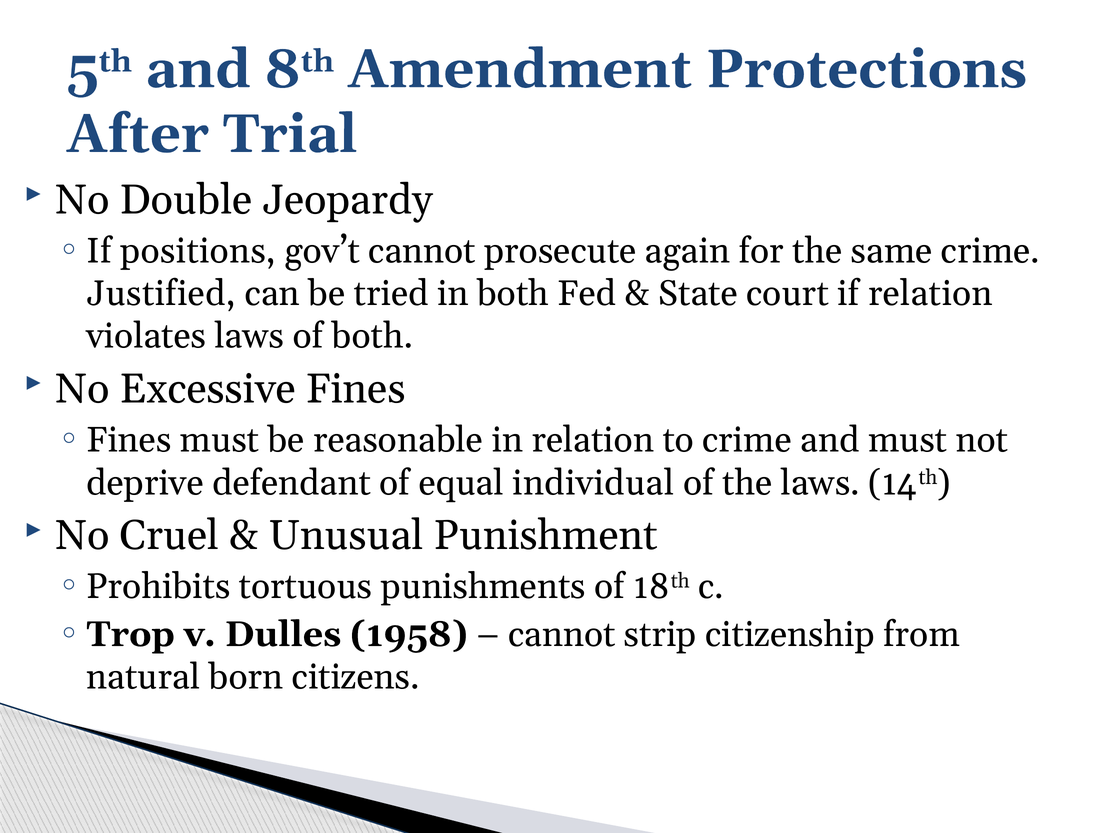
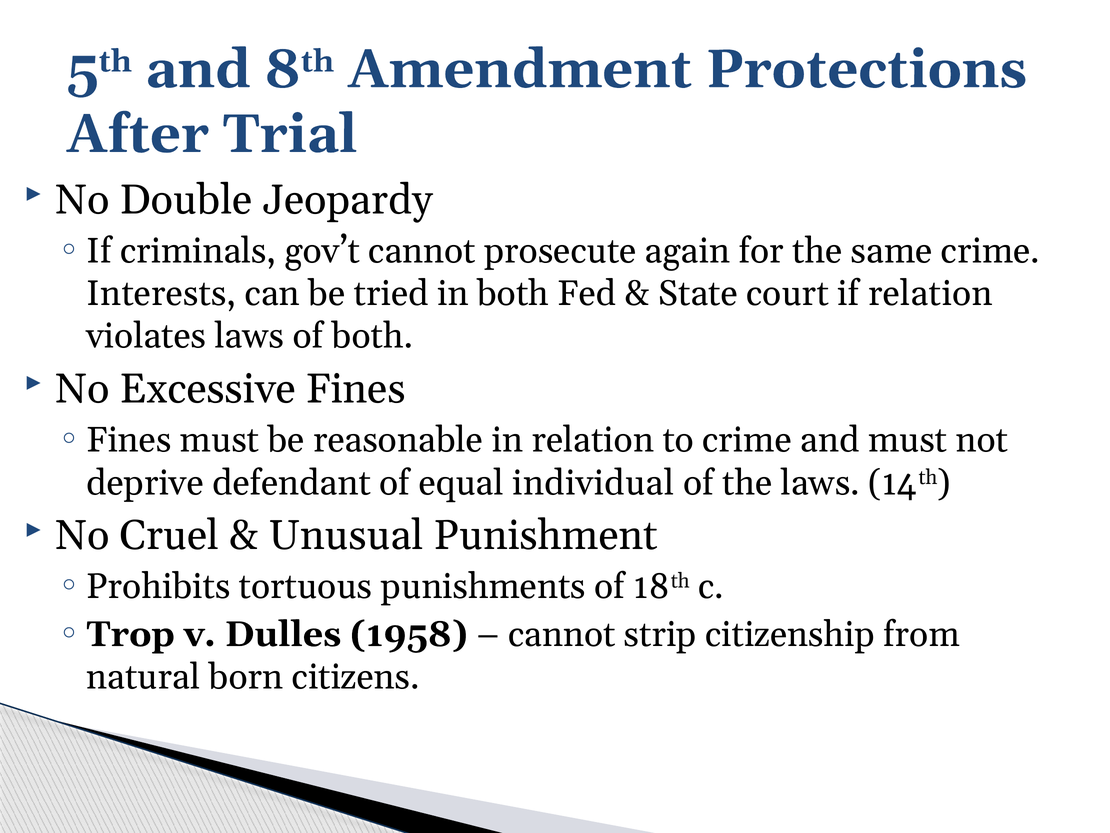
positions: positions -> criminals (198, 251)
Justified: Justified -> Interests (161, 293)
